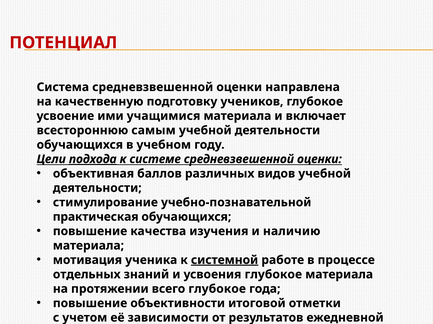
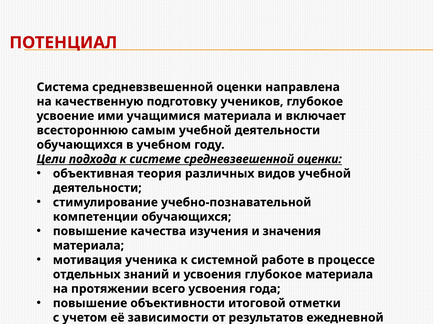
баллов: баллов -> теория (159, 174)
практическая: практическая -> компетенции (96, 217)
наличию: наличию -> значения (292, 232)
системной underline: present -> none (225, 261)
всего глубокое: глубокое -> усвоения (217, 289)
